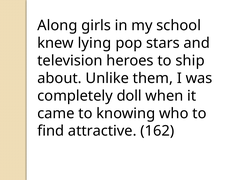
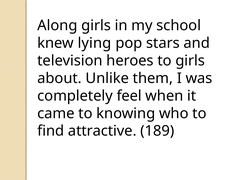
to ship: ship -> girls (190, 61)
doll: doll -> feel (129, 96)
162: 162 -> 189 (157, 131)
